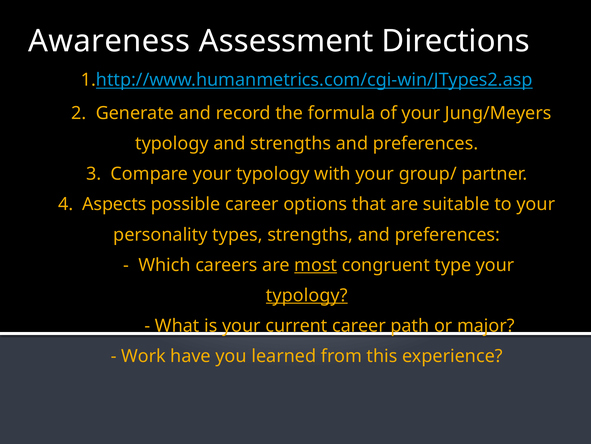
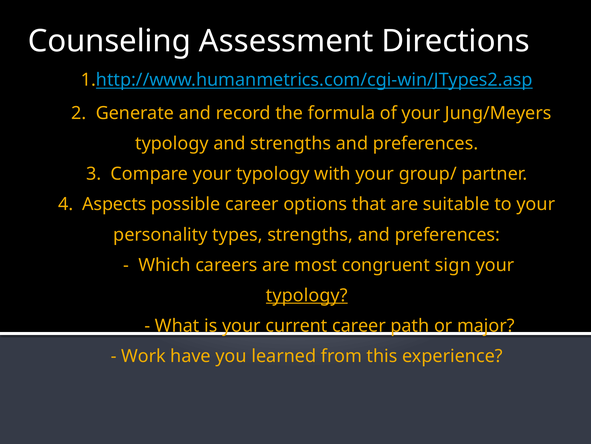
Awareness: Awareness -> Counseling (109, 41)
most underline: present -> none (316, 265)
type: type -> sign (453, 265)
